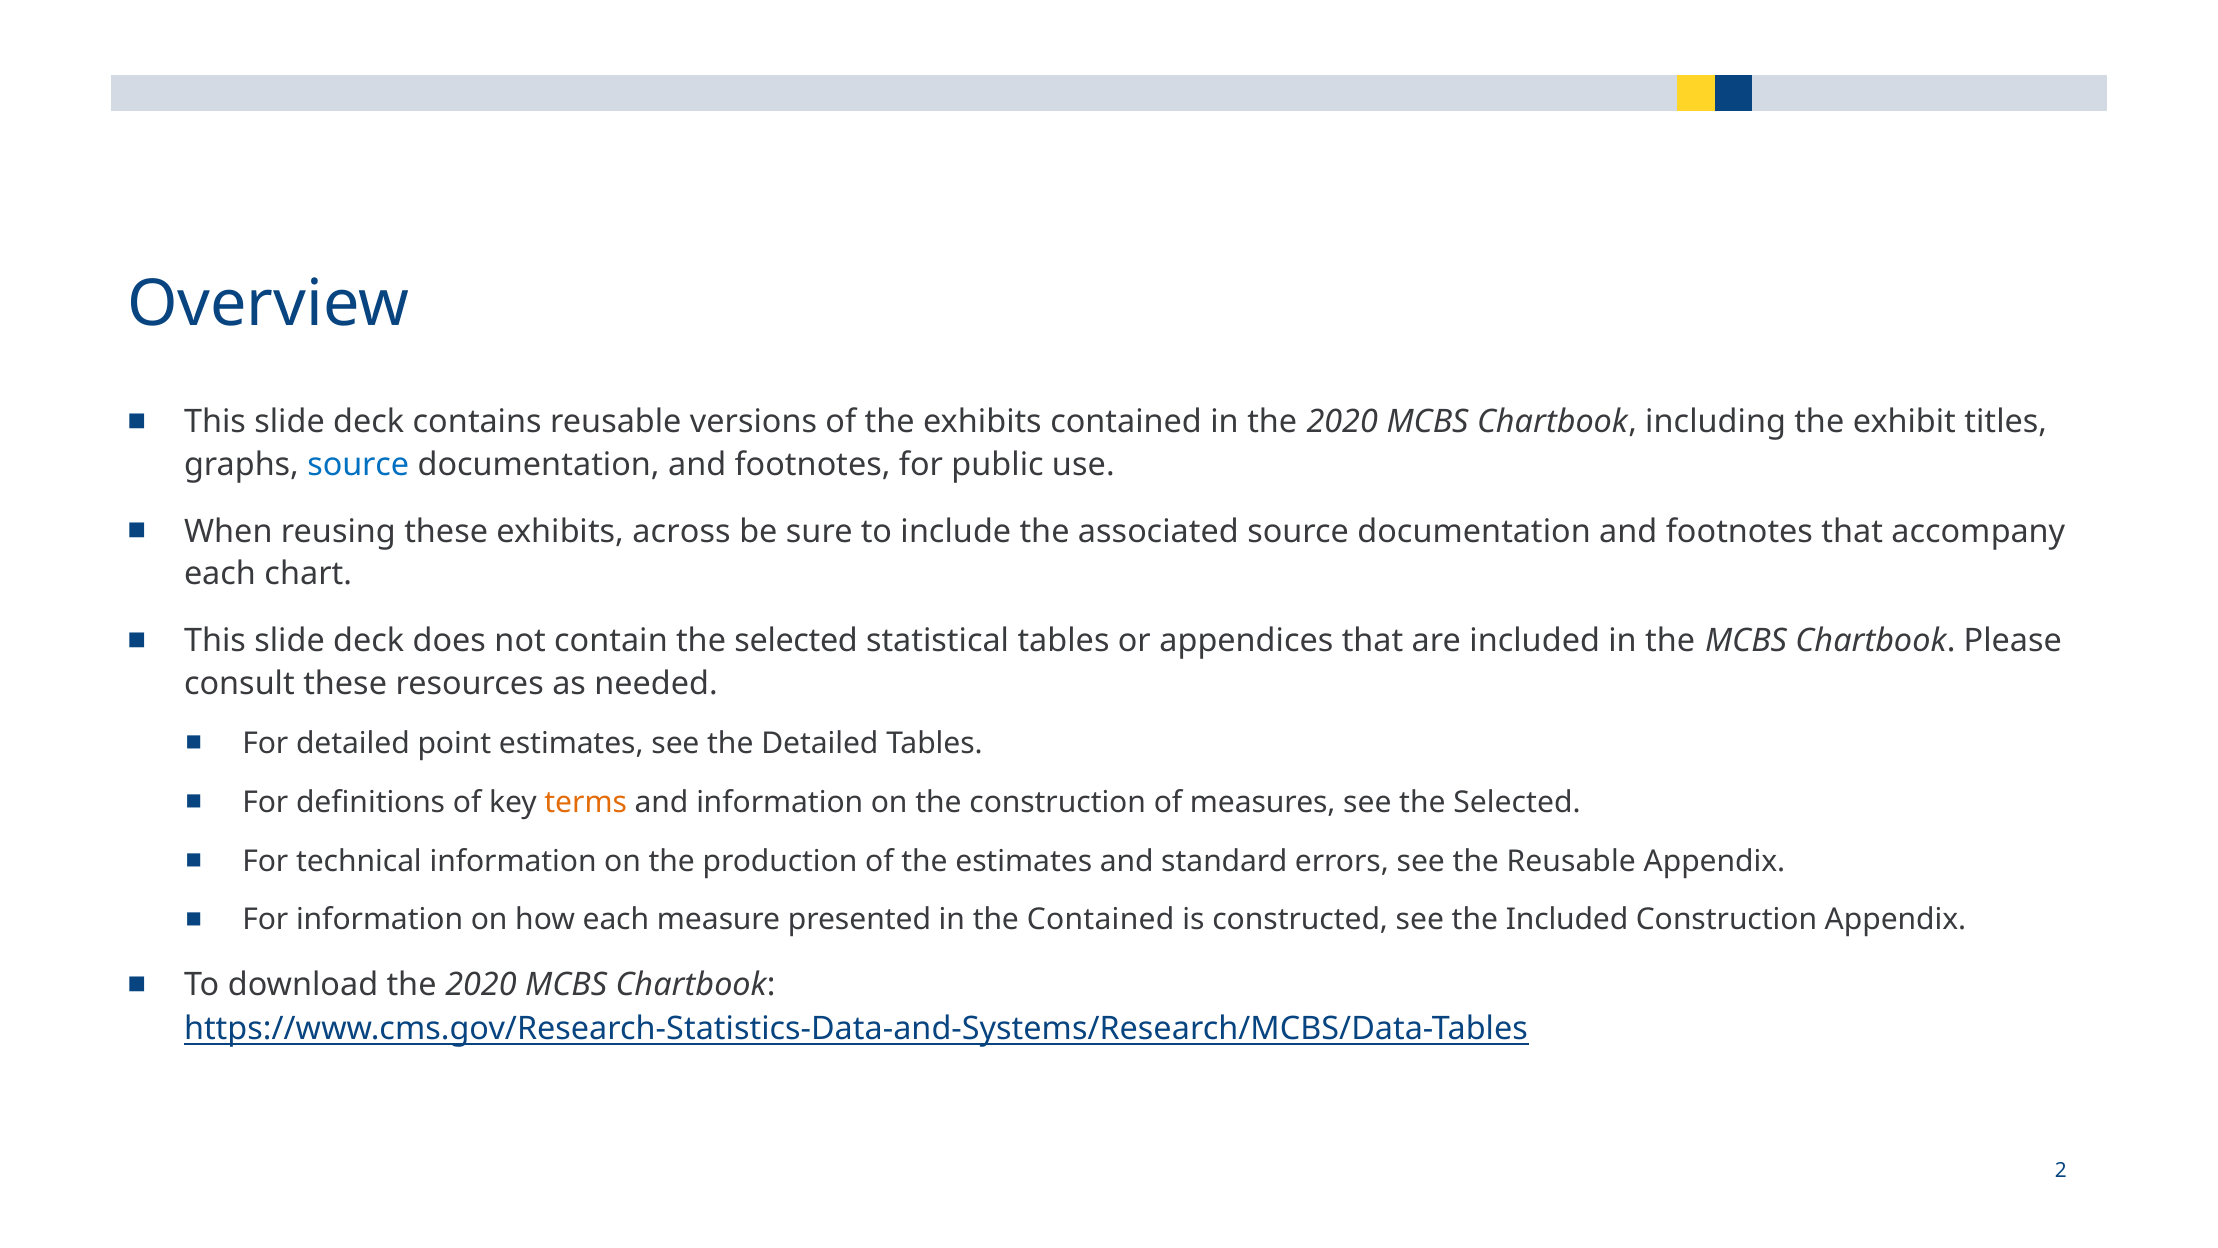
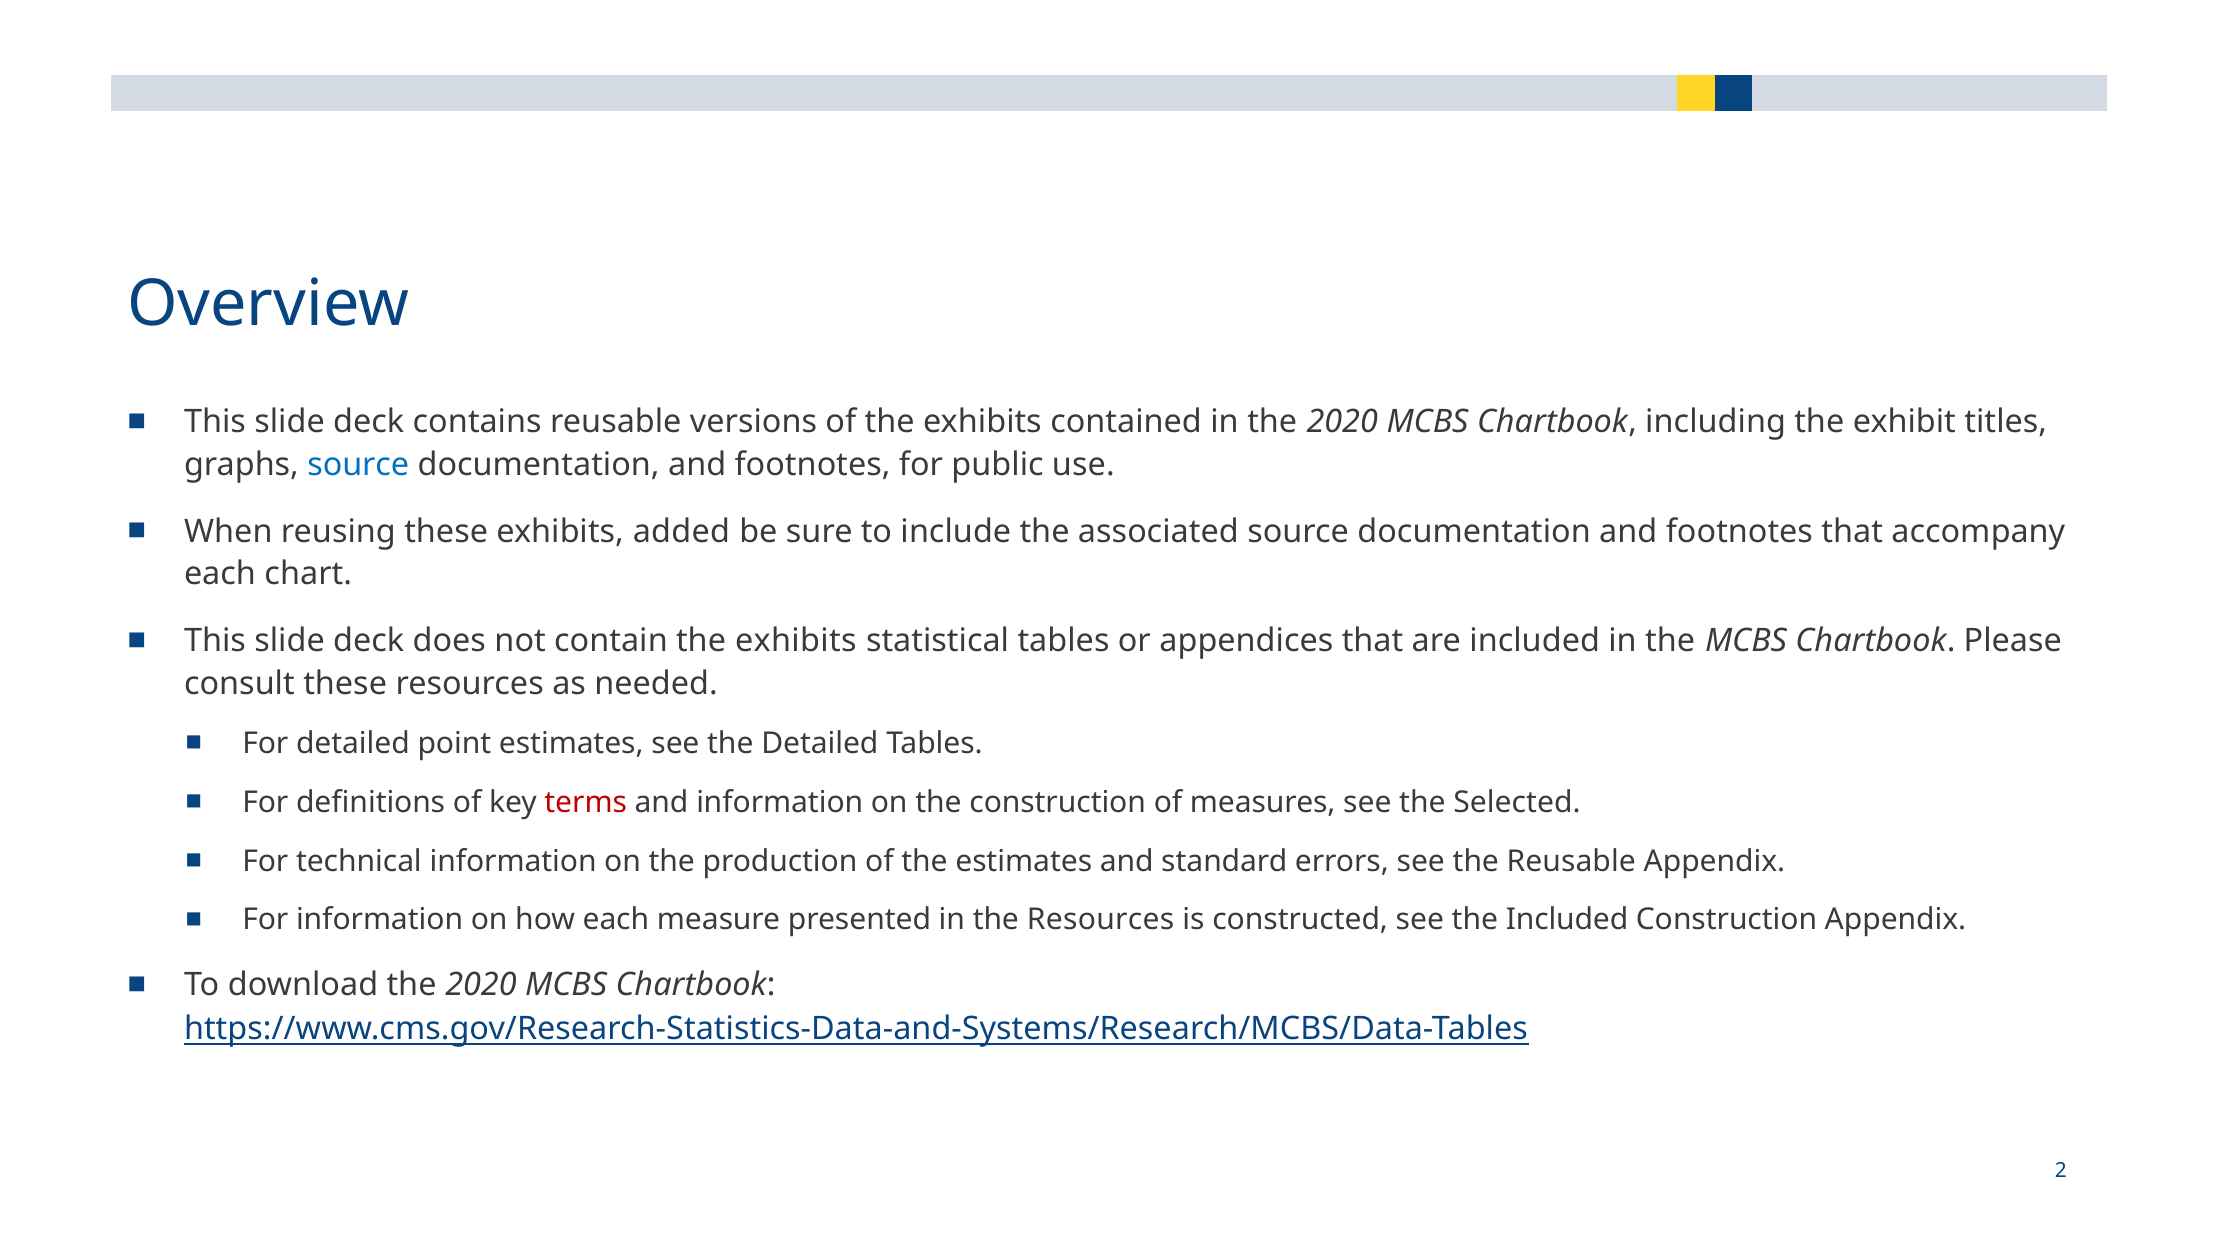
across: across -> added (681, 531)
contain the selected: selected -> exhibits (796, 641)
terms colour: orange -> red (586, 802)
the Contained: Contained -> Resources (1101, 920)
